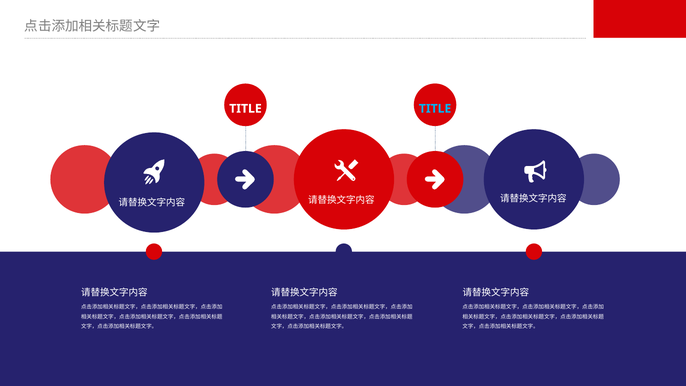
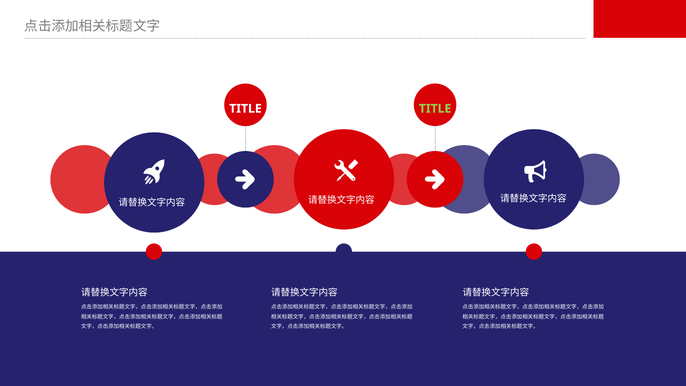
TITLE colour: light blue -> light green (435, 109)
